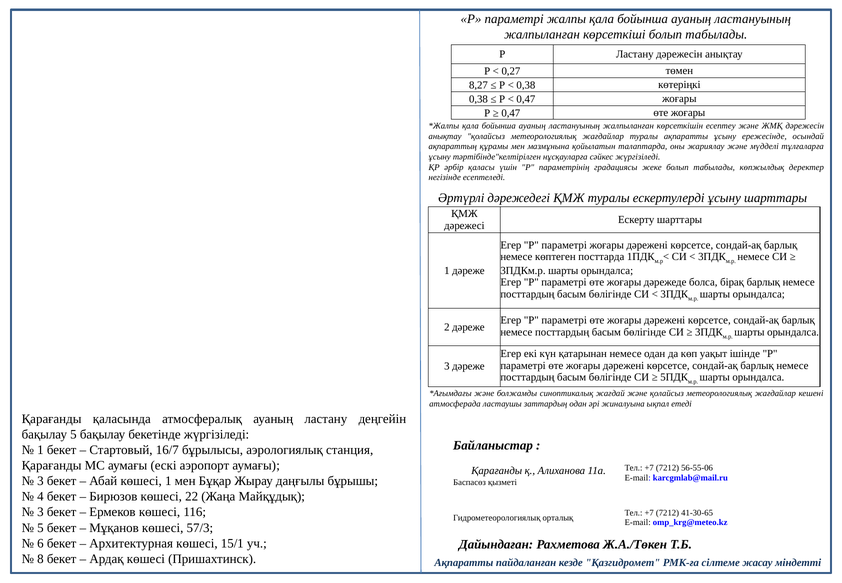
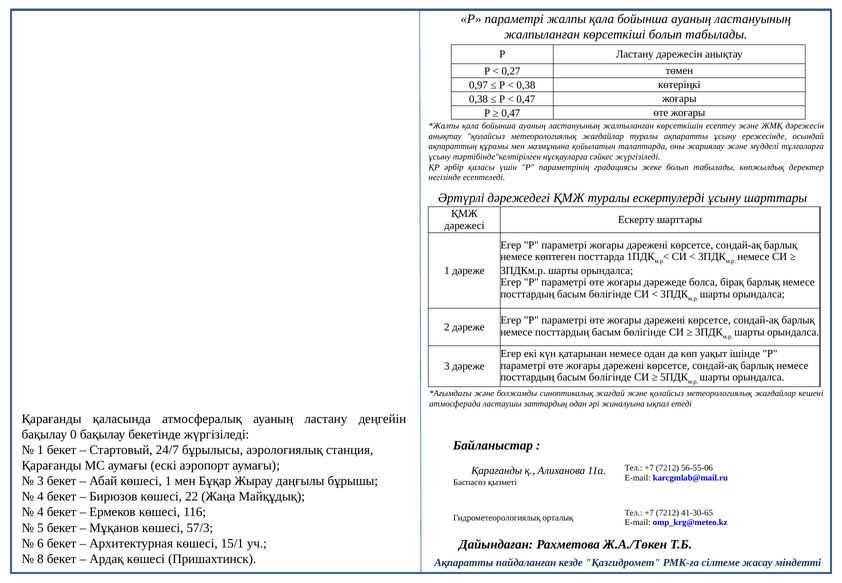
8,27: 8,27 -> 0,97 (478, 85)
бақылау 5: 5 -> 0 (73, 434)
16/7: 16/7 -> 24/7 (167, 450)
3: 3 -> 4 (40, 512)
